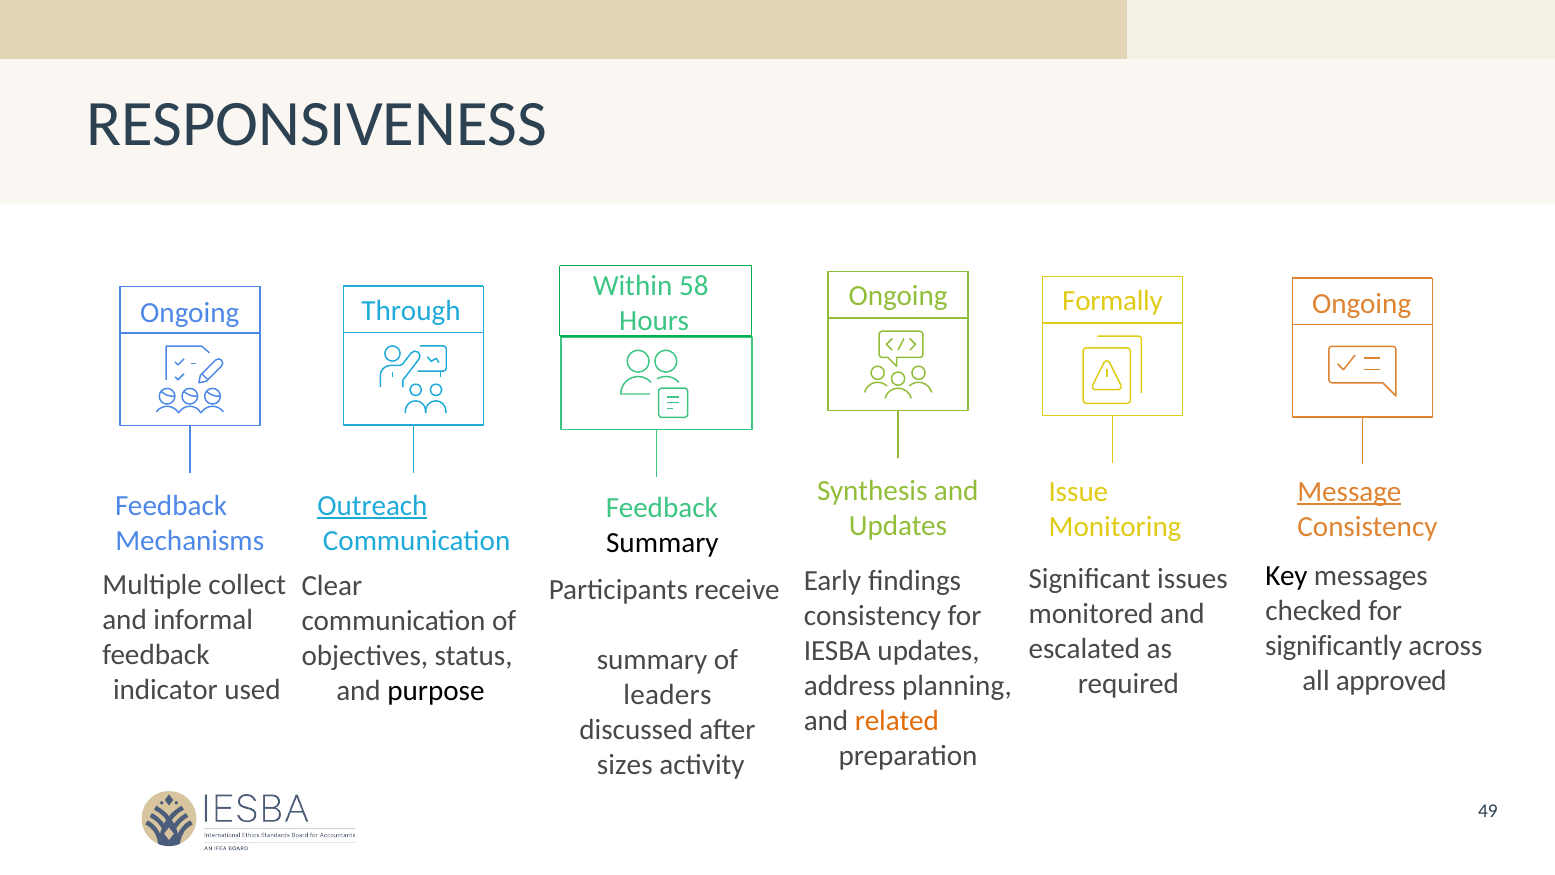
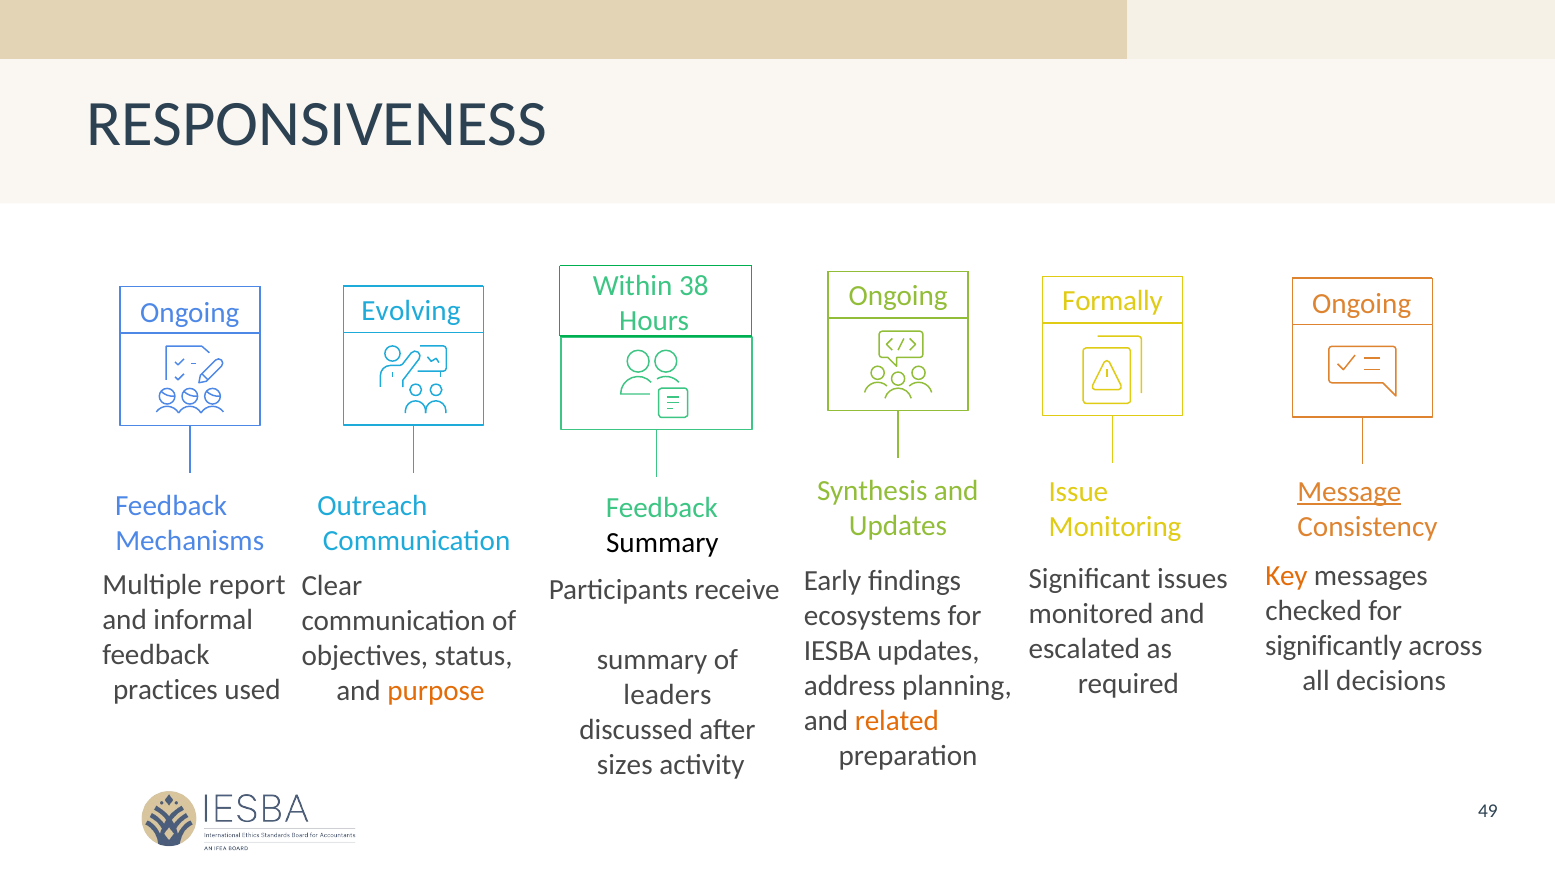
58: 58 -> 38 (694, 286)
Through: Through -> Evolving (411, 311)
Outreach underline: present -> none (372, 505)
Key colour: black -> orange (1286, 575)
collect: collect -> report (247, 584)
consistency: consistency -> ecosystems (872, 616)
approved: approved -> decisions (1391, 680)
indicator: indicator -> practices (165, 689)
purpose colour: black -> orange (436, 690)
